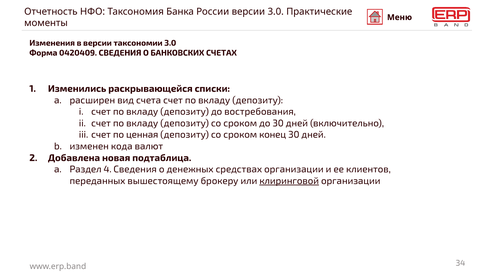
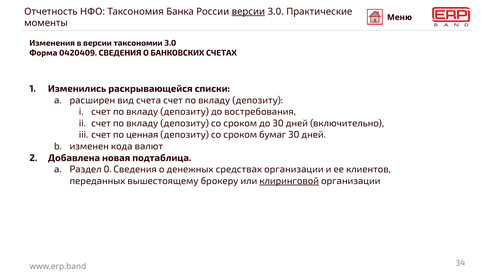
версии underline: none -> present (248, 12)
конец: конец -> бумаг (273, 135)
4: 4 -> 0 (108, 170)
